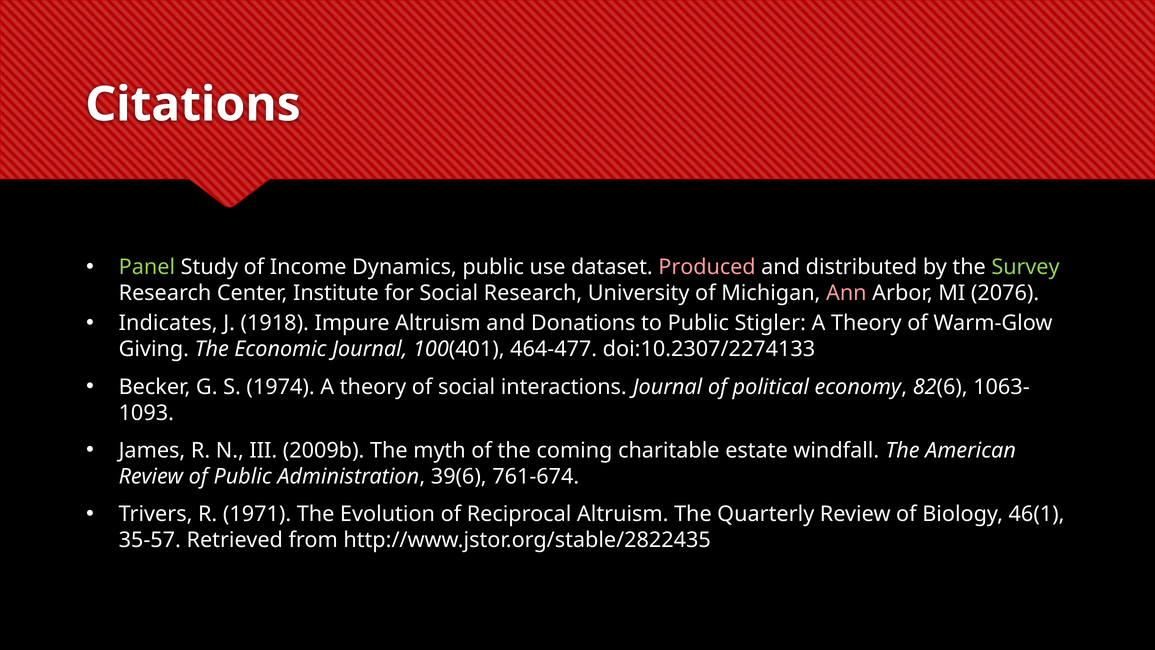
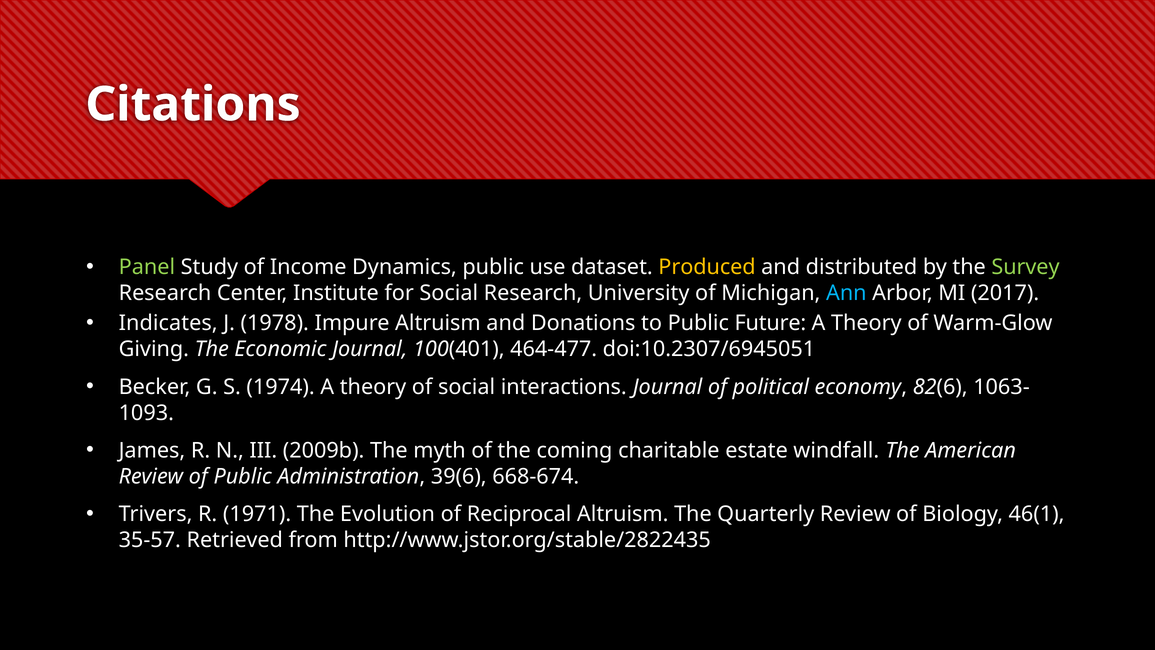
Produced colour: pink -> yellow (707, 267)
Ann colour: pink -> light blue (846, 293)
2076: 2076 -> 2017 (1005, 293)
1918: 1918 -> 1978 (275, 323)
Stigler: Stigler -> Future (770, 323)
doi:10.2307/2274133: doi:10.2307/2274133 -> doi:10.2307/6945051 (709, 349)
761-674: 761-674 -> 668-674 (536, 476)
